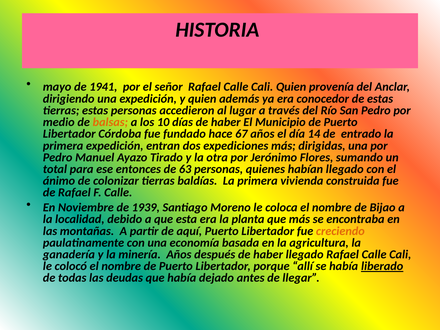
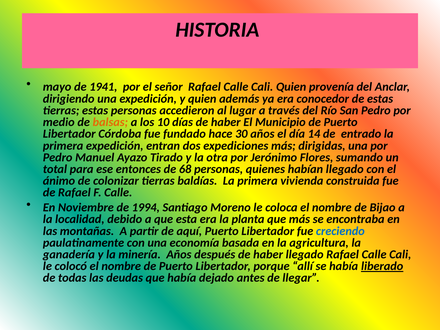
67: 67 -> 30 (241, 134)
63: 63 -> 68 (185, 169)
1939: 1939 -> 1994 (146, 207)
creciendo colour: orange -> blue (340, 231)
